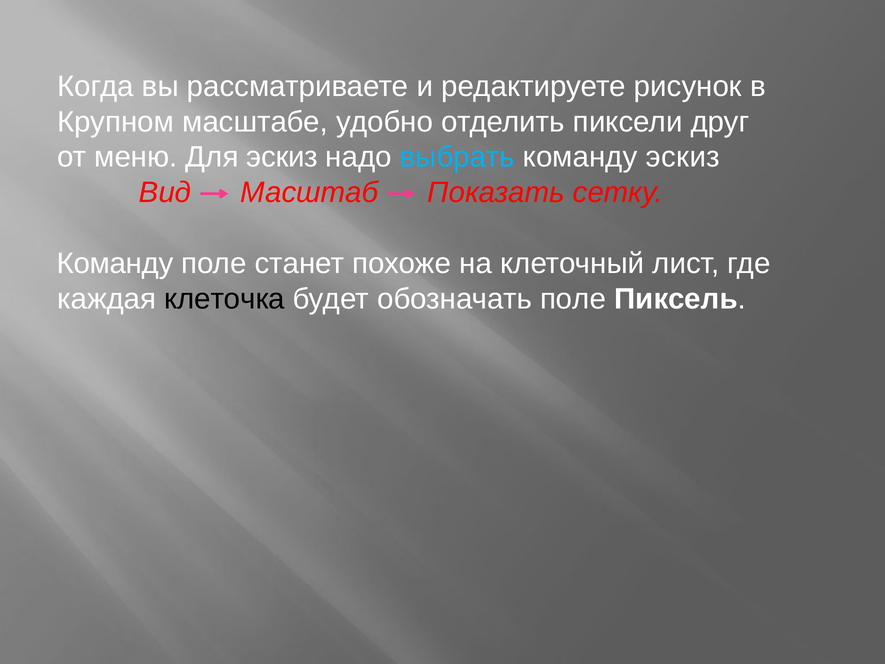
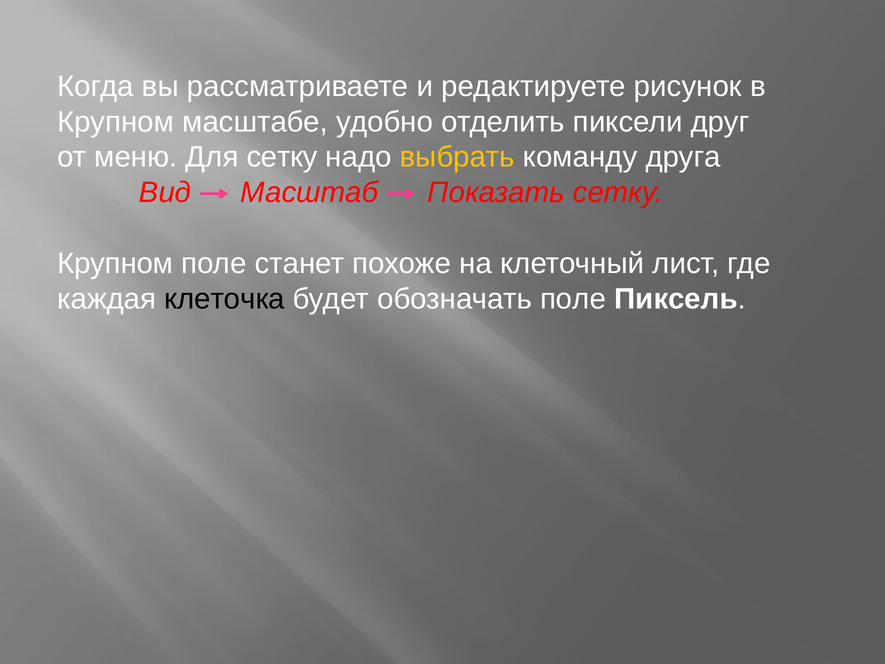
Для эскиз: эскиз -> сетку (282, 157)
выбрать colour: light blue -> yellow (457, 157)
команду эскиз: эскиз -> друга (683, 157)
Команду: Команду -> Крупном (115, 263)
